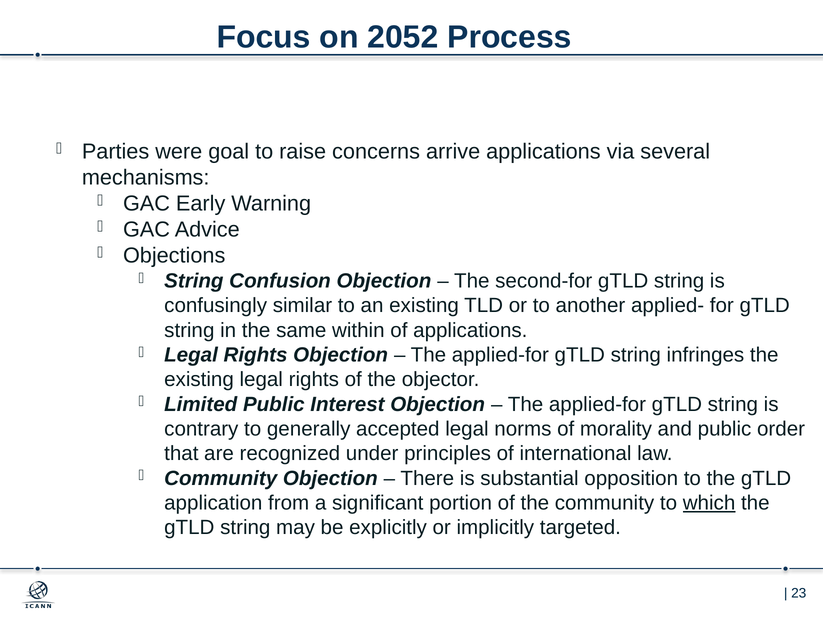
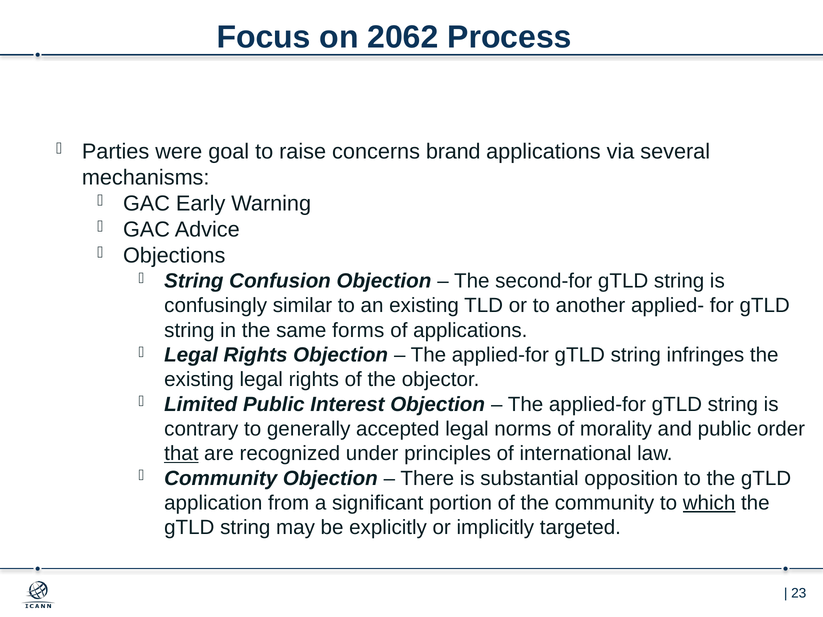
2052: 2052 -> 2062 (403, 37)
arrive: arrive -> brand (453, 151)
within: within -> forms (358, 330)
that underline: none -> present (181, 454)
